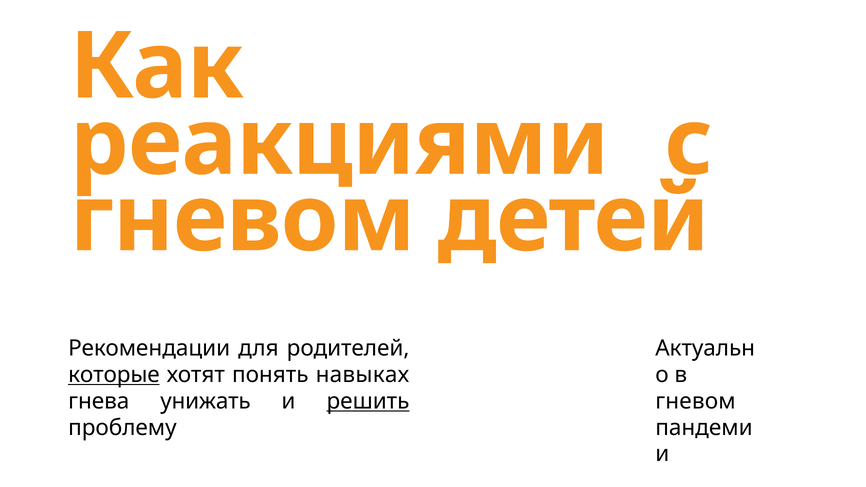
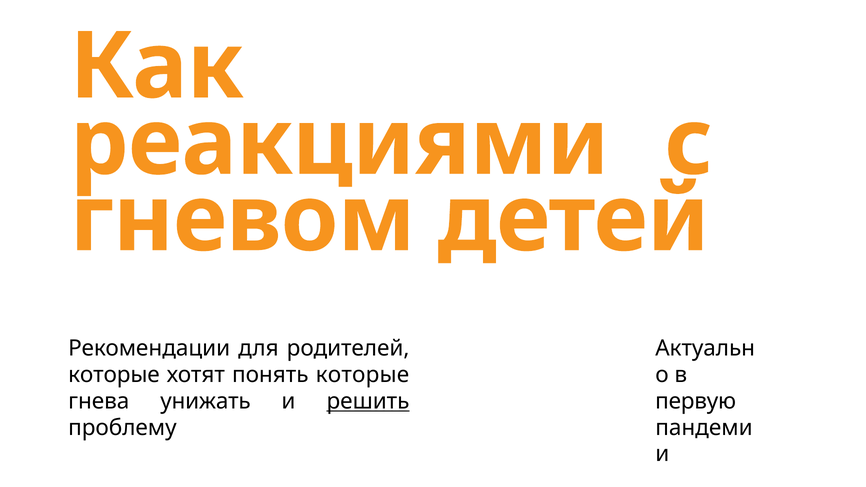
которые underline: present -> none (114, 375)
понять навыках: навыках -> которые (362, 375)
гневом: гневом -> первую (696, 401)
